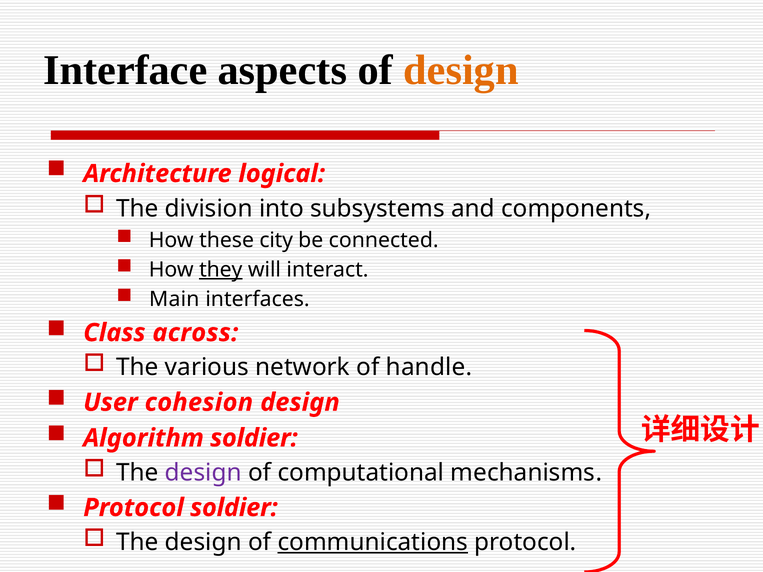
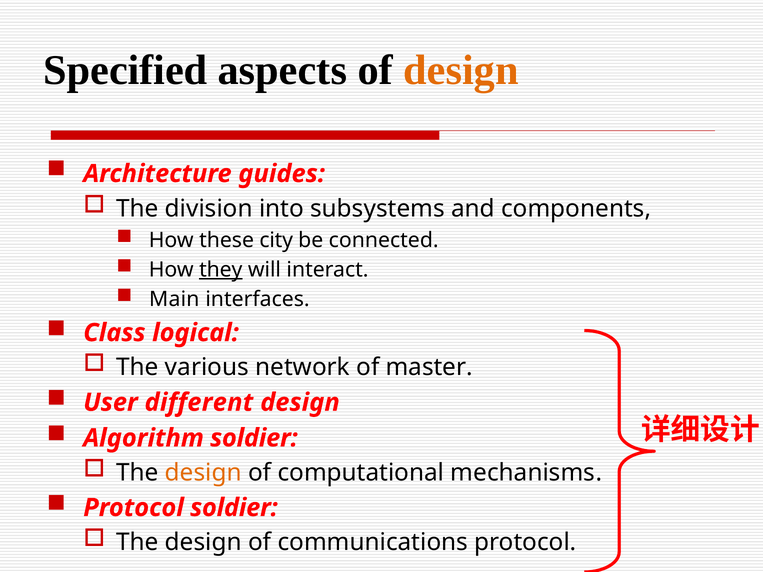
Interface: Interface -> Specified (125, 70)
logical: logical -> guides (282, 174)
across: across -> logical (196, 333)
handle: handle -> master (429, 368)
cohesion: cohesion -> different (199, 403)
design colour: purple -> orange (203, 473)
communications underline: present -> none (373, 543)
